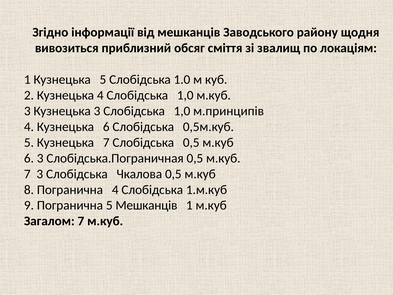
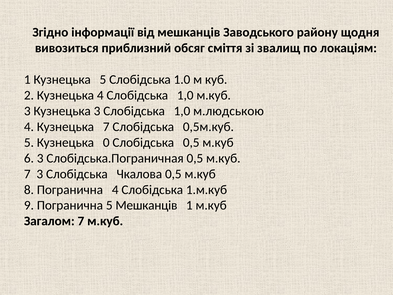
м.принципів: м.принципів -> м.людською (229, 111)
Кузнецька 6: 6 -> 7 (106, 127)
Кузнецька 7: 7 -> 0 (106, 142)
